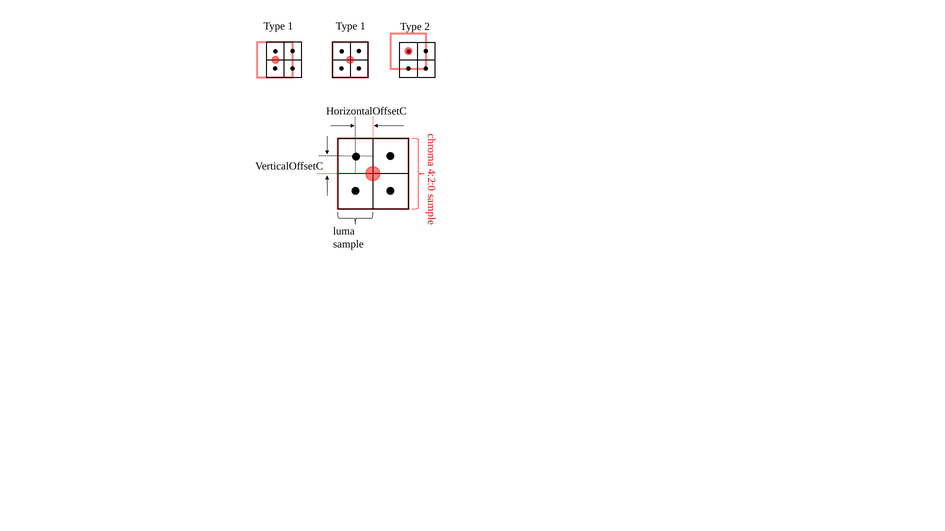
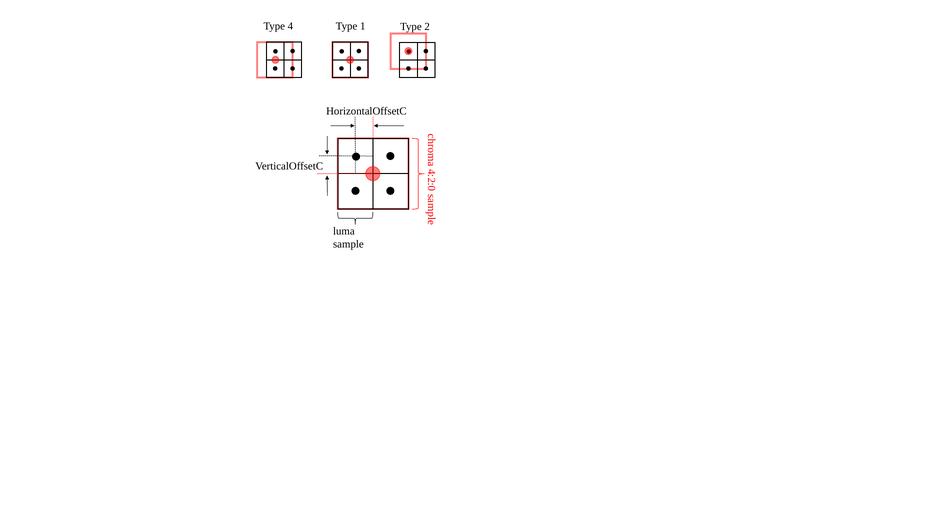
1: 1 -> 4 (290, 26)
